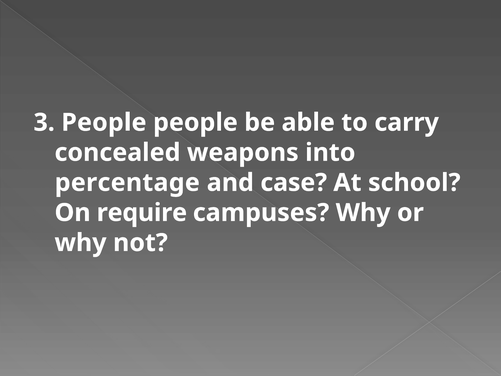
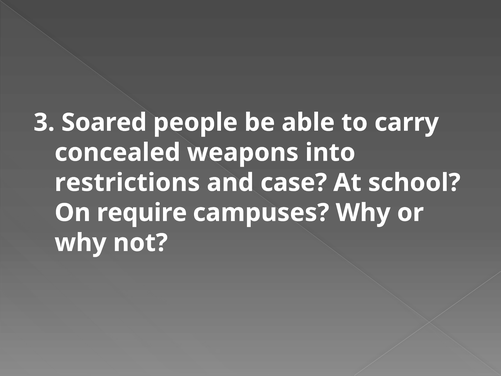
3 People: People -> Soared (104, 122)
percentage: percentage -> restrictions (127, 183)
